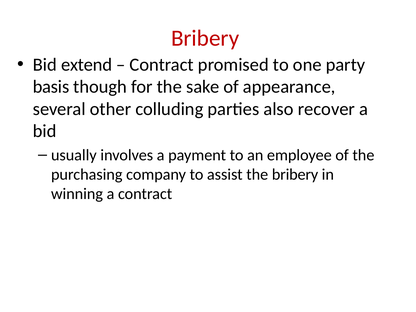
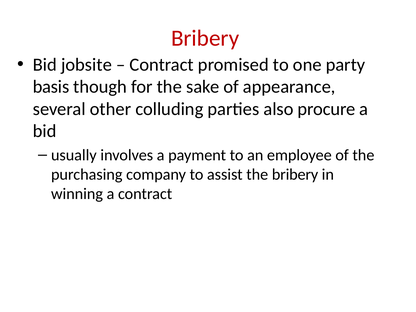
extend: extend -> jobsite (86, 65)
recover: recover -> procure (327, 109)
